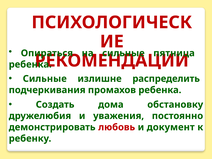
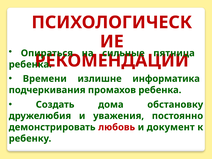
Сильные: Сильные -> Времени (45, 79)
распределить: распределить -> информатика (166, 79)
